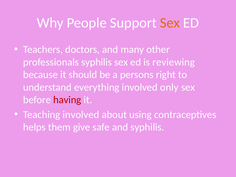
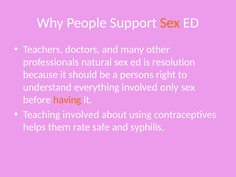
professionals syphilis: syphilis -> natural (97, 62)
reviewing: reviewing -> resolution (174, 62)
having colour: red -> orange (67, 100)
give: give -> rate (82, 127)
